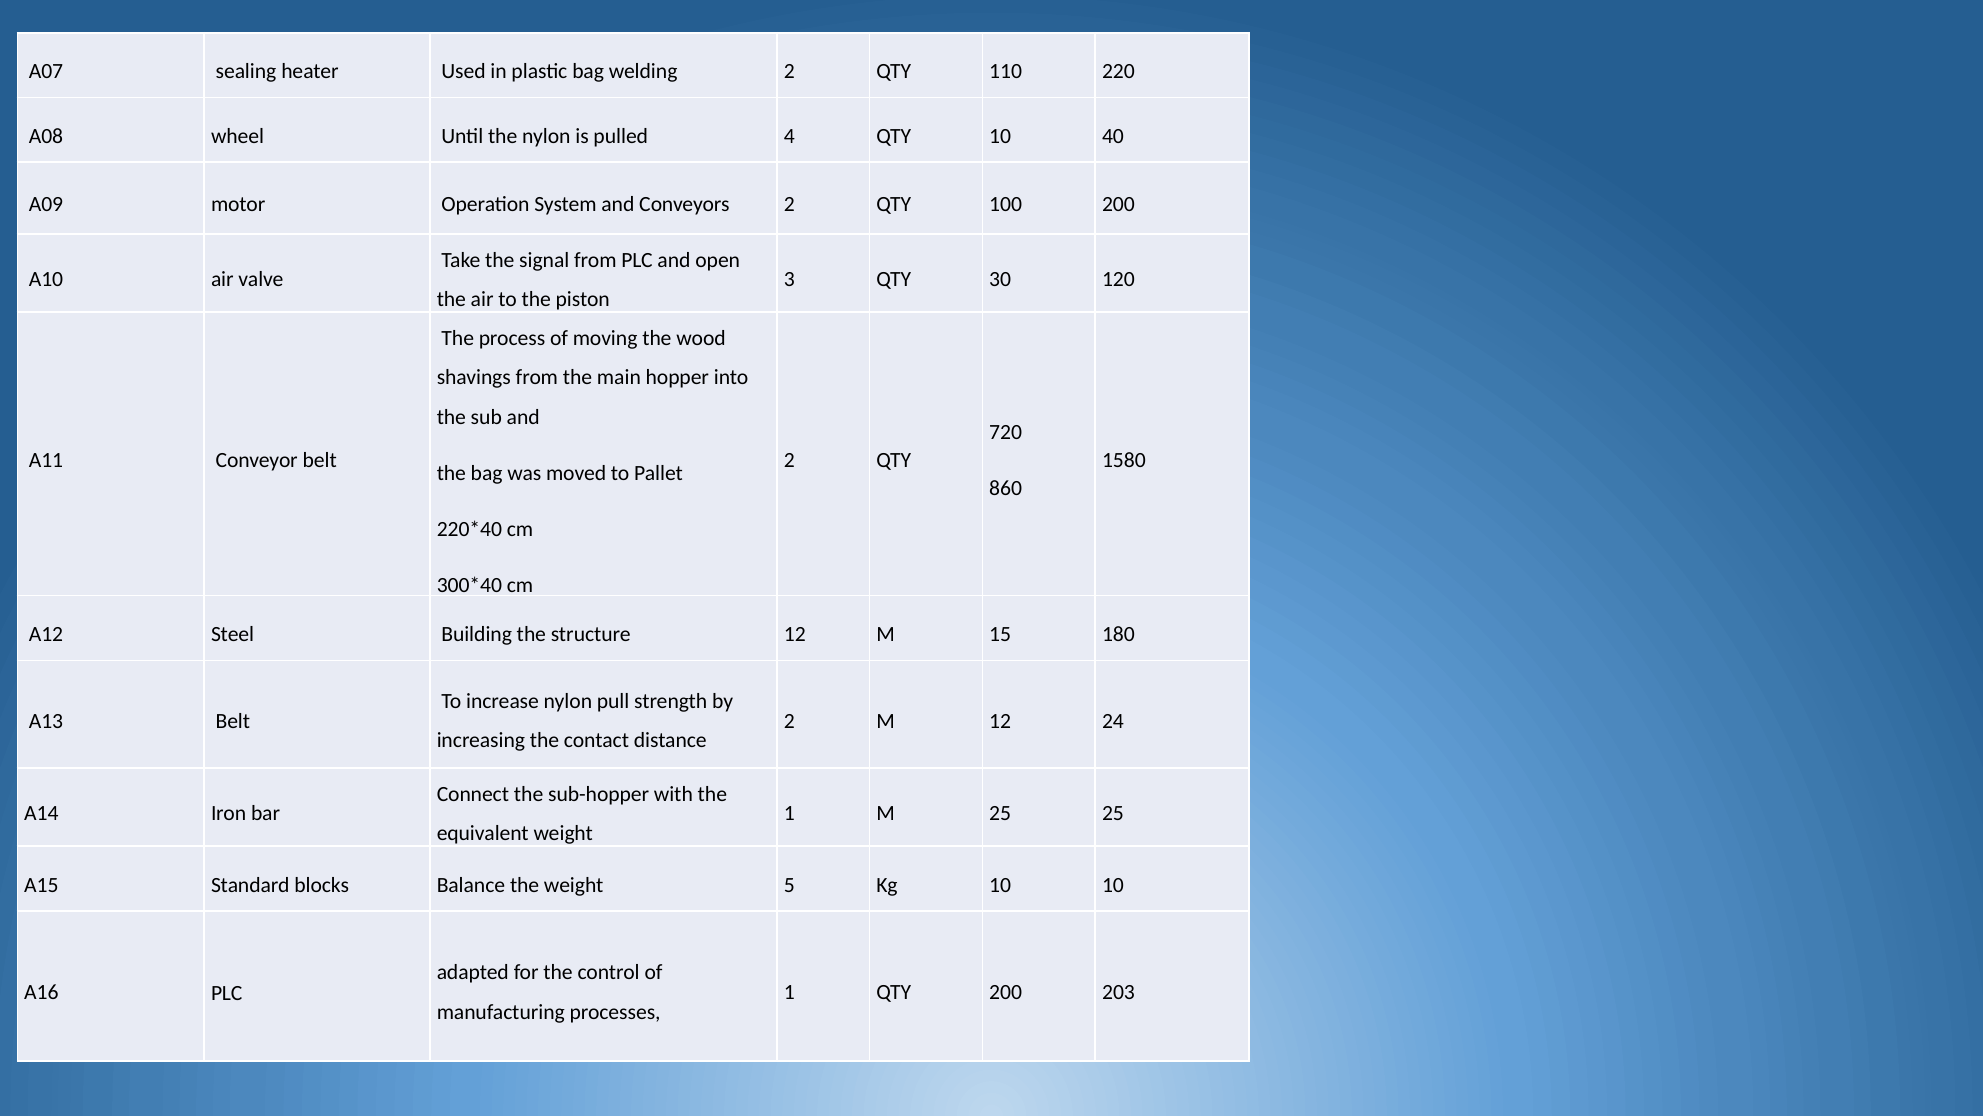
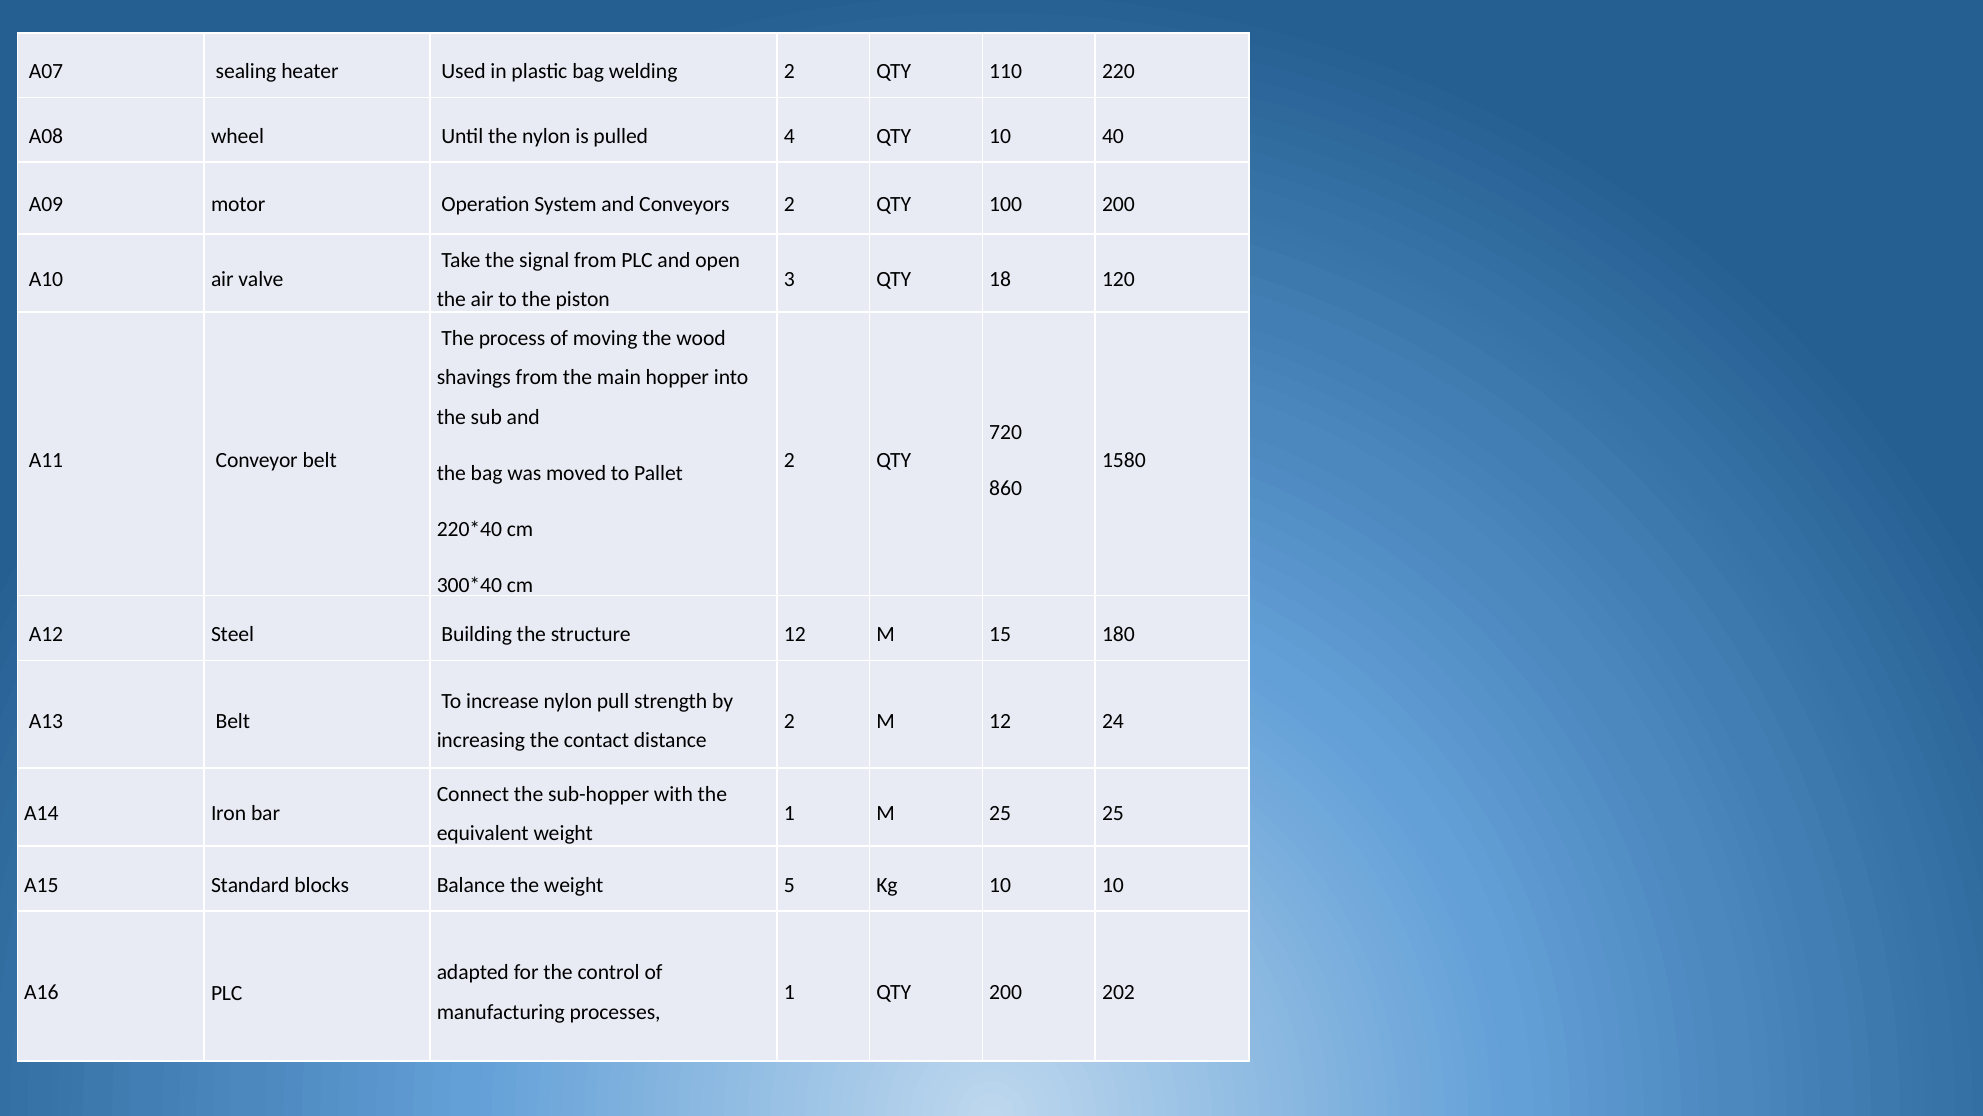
30: 30 -> 18 (1000, 280)
203: 203 -> 202 (1118, 992)
